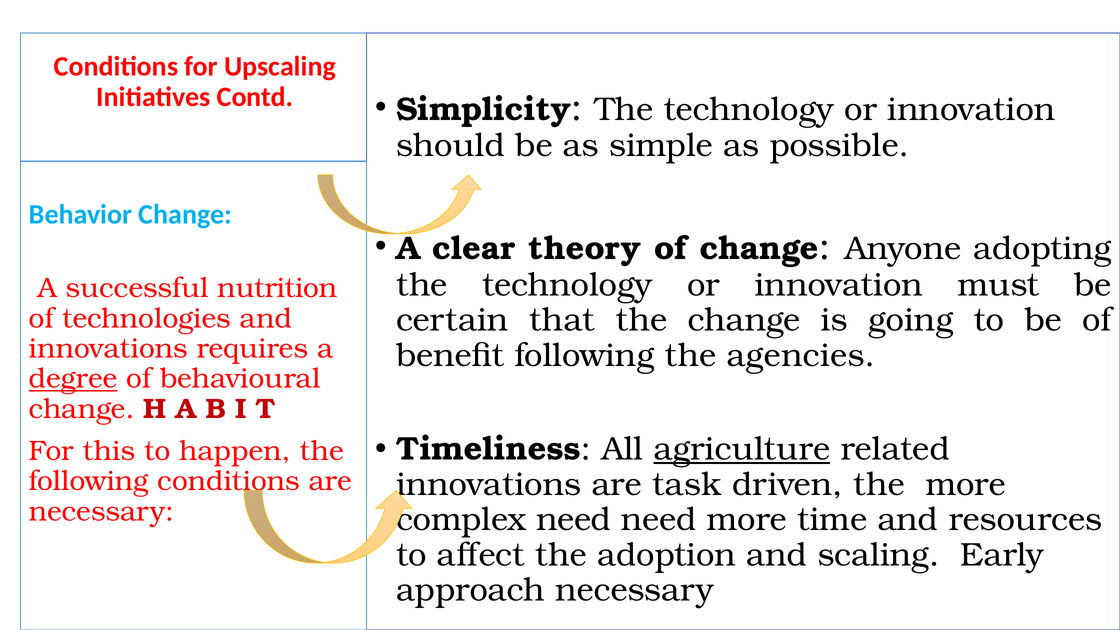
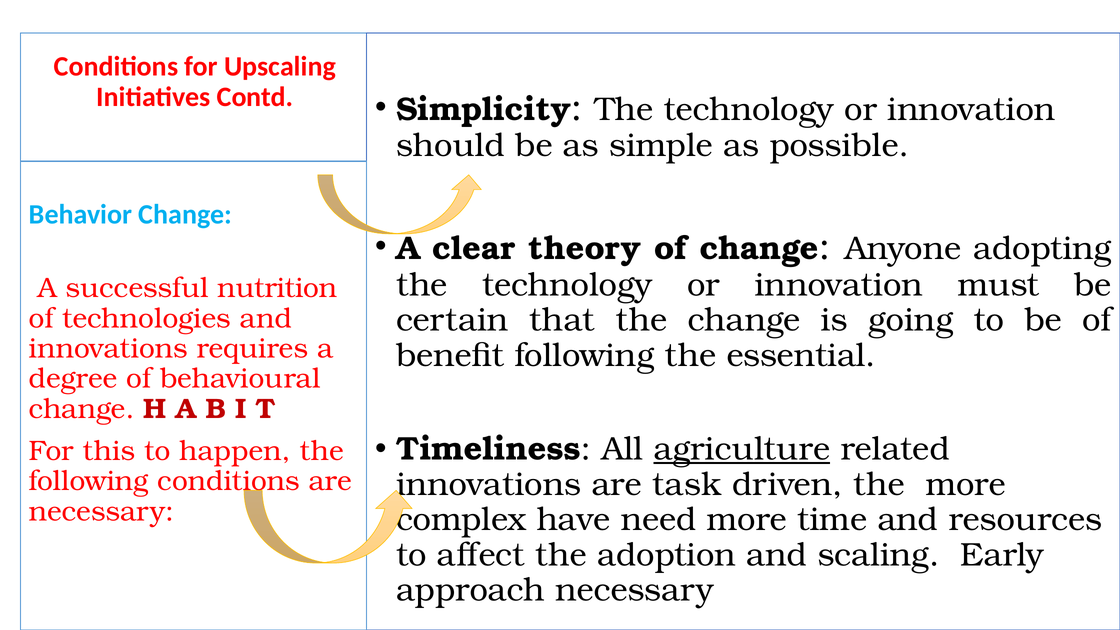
agencies: agencies -> essential (801, 355)
degree underline: present -> none (73, 379)
need: need -> have (574, 520)
